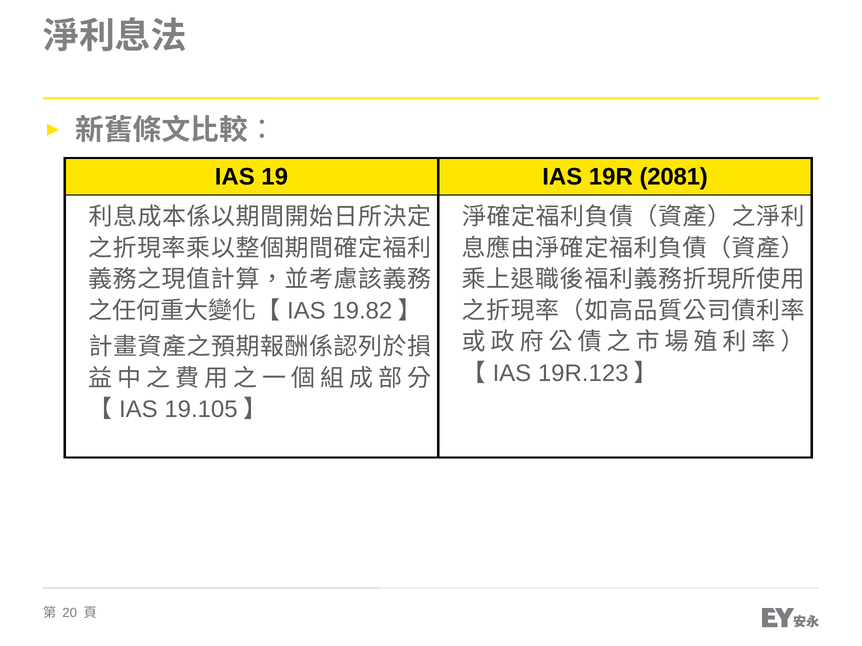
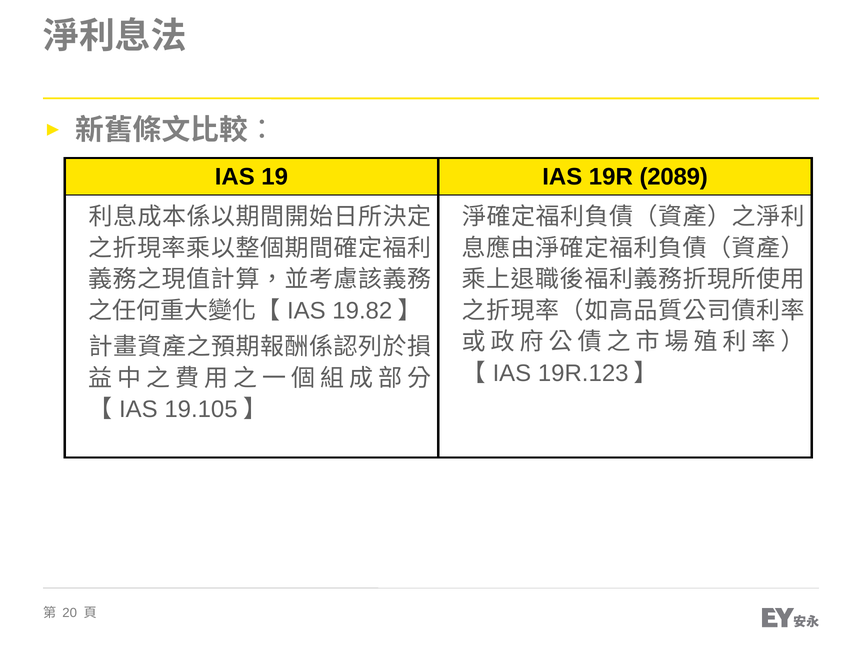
2081: 2081 -> 2089 (674, 177)
